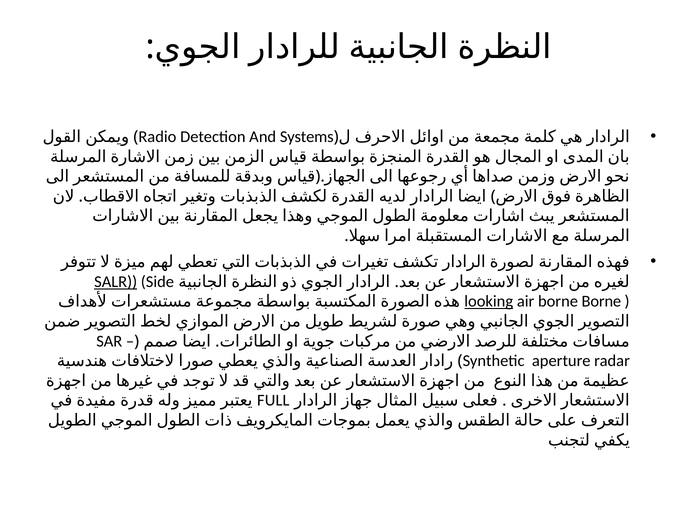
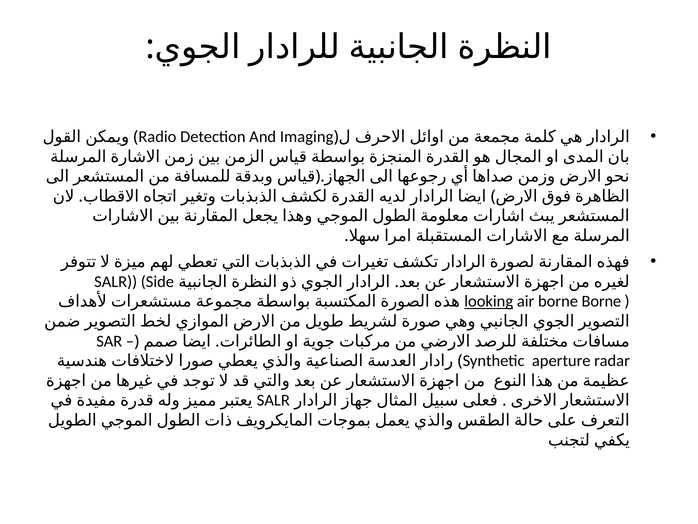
Systems: Systems -> Imaging (307, 137)
SALR underline: present -> none (116, 281)
FULL: FULL -> SALR (273, 400)
